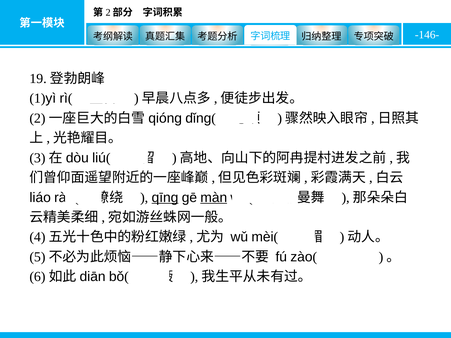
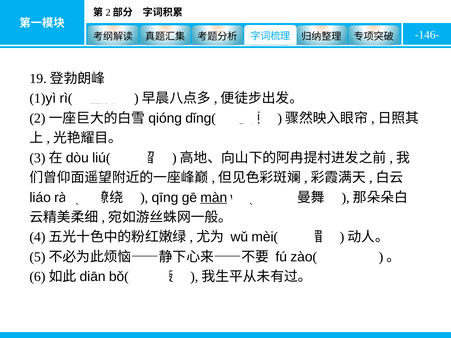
qīng underline: present -> none (165, 198)
